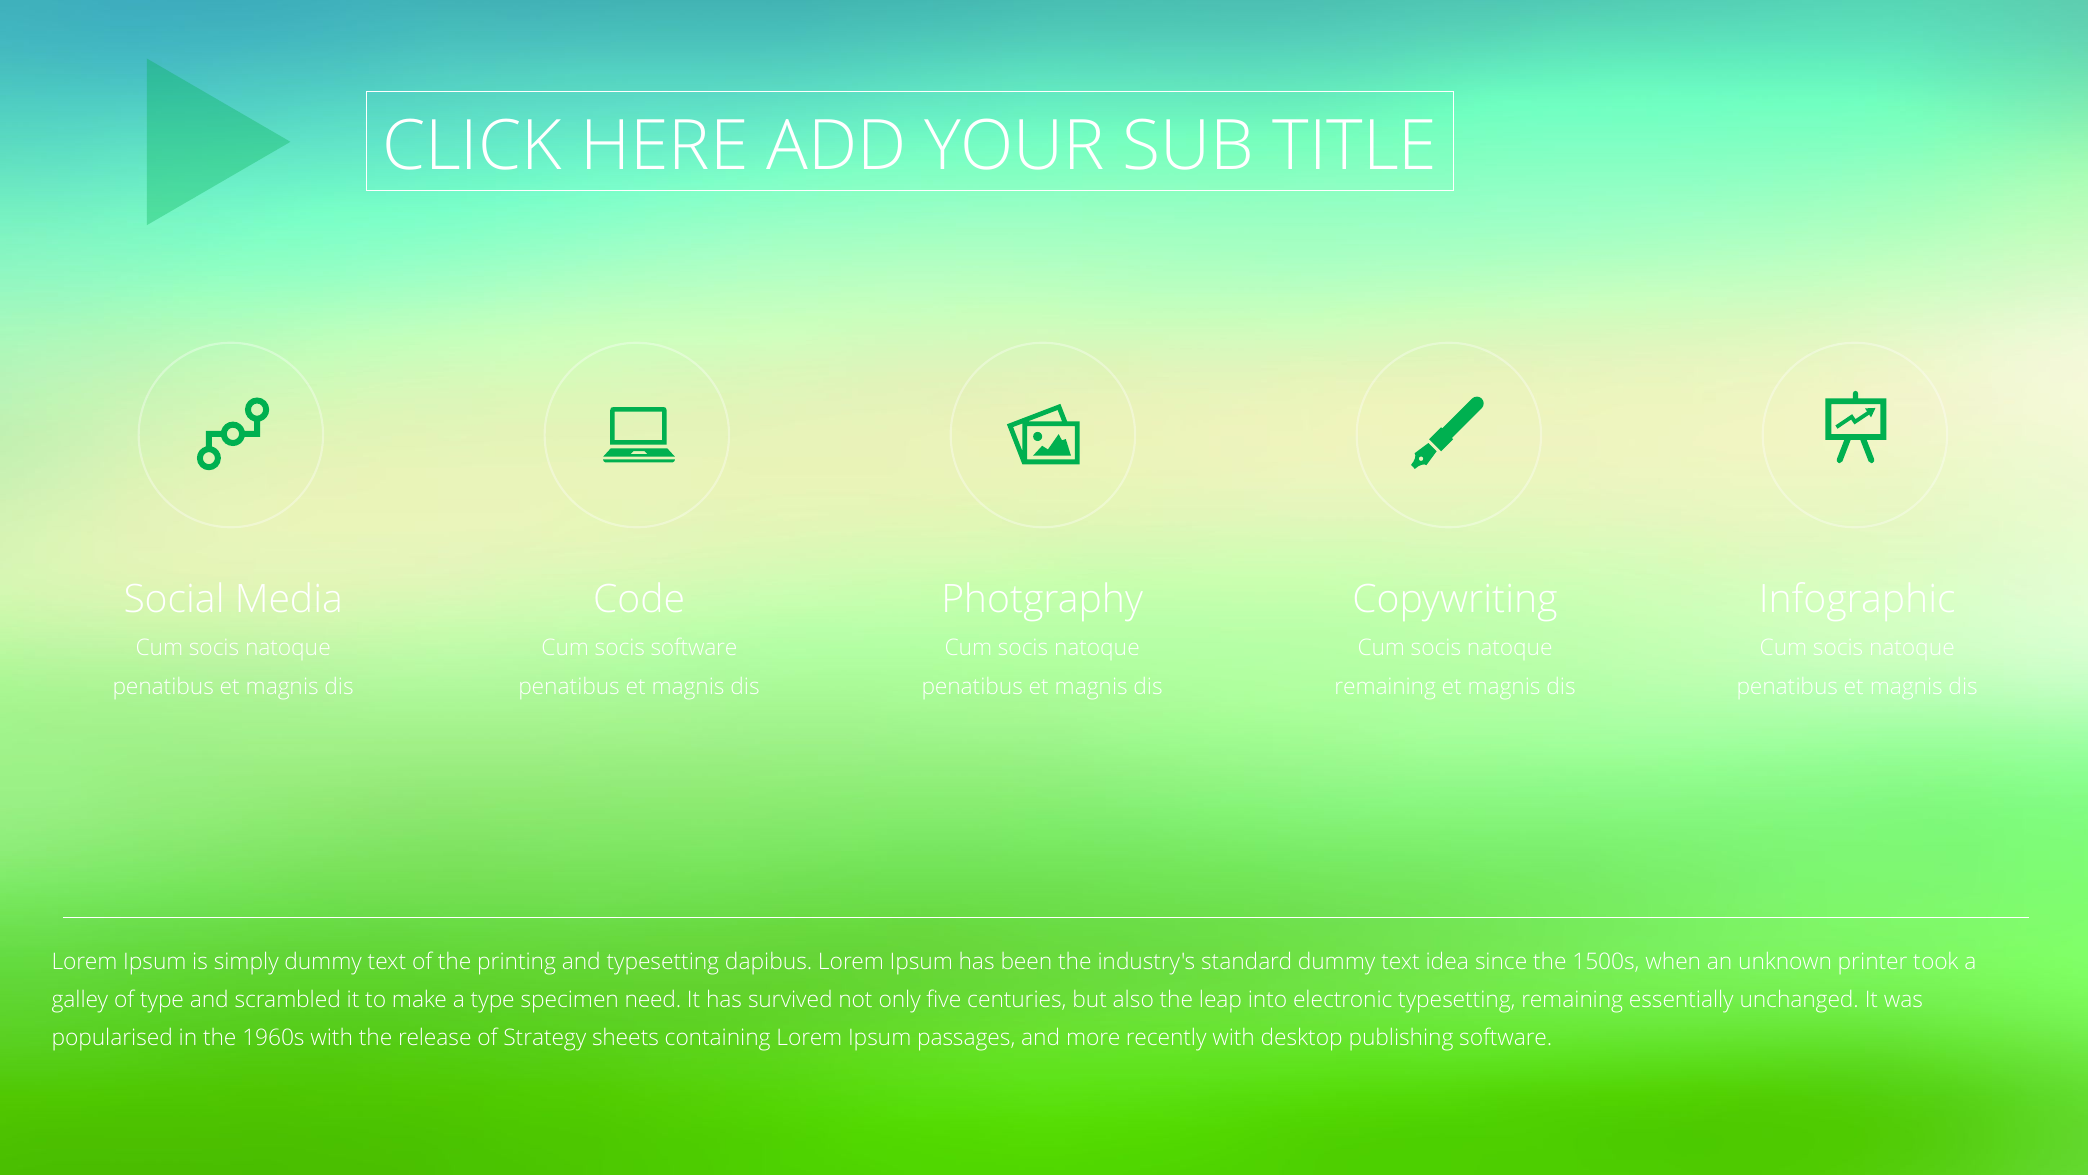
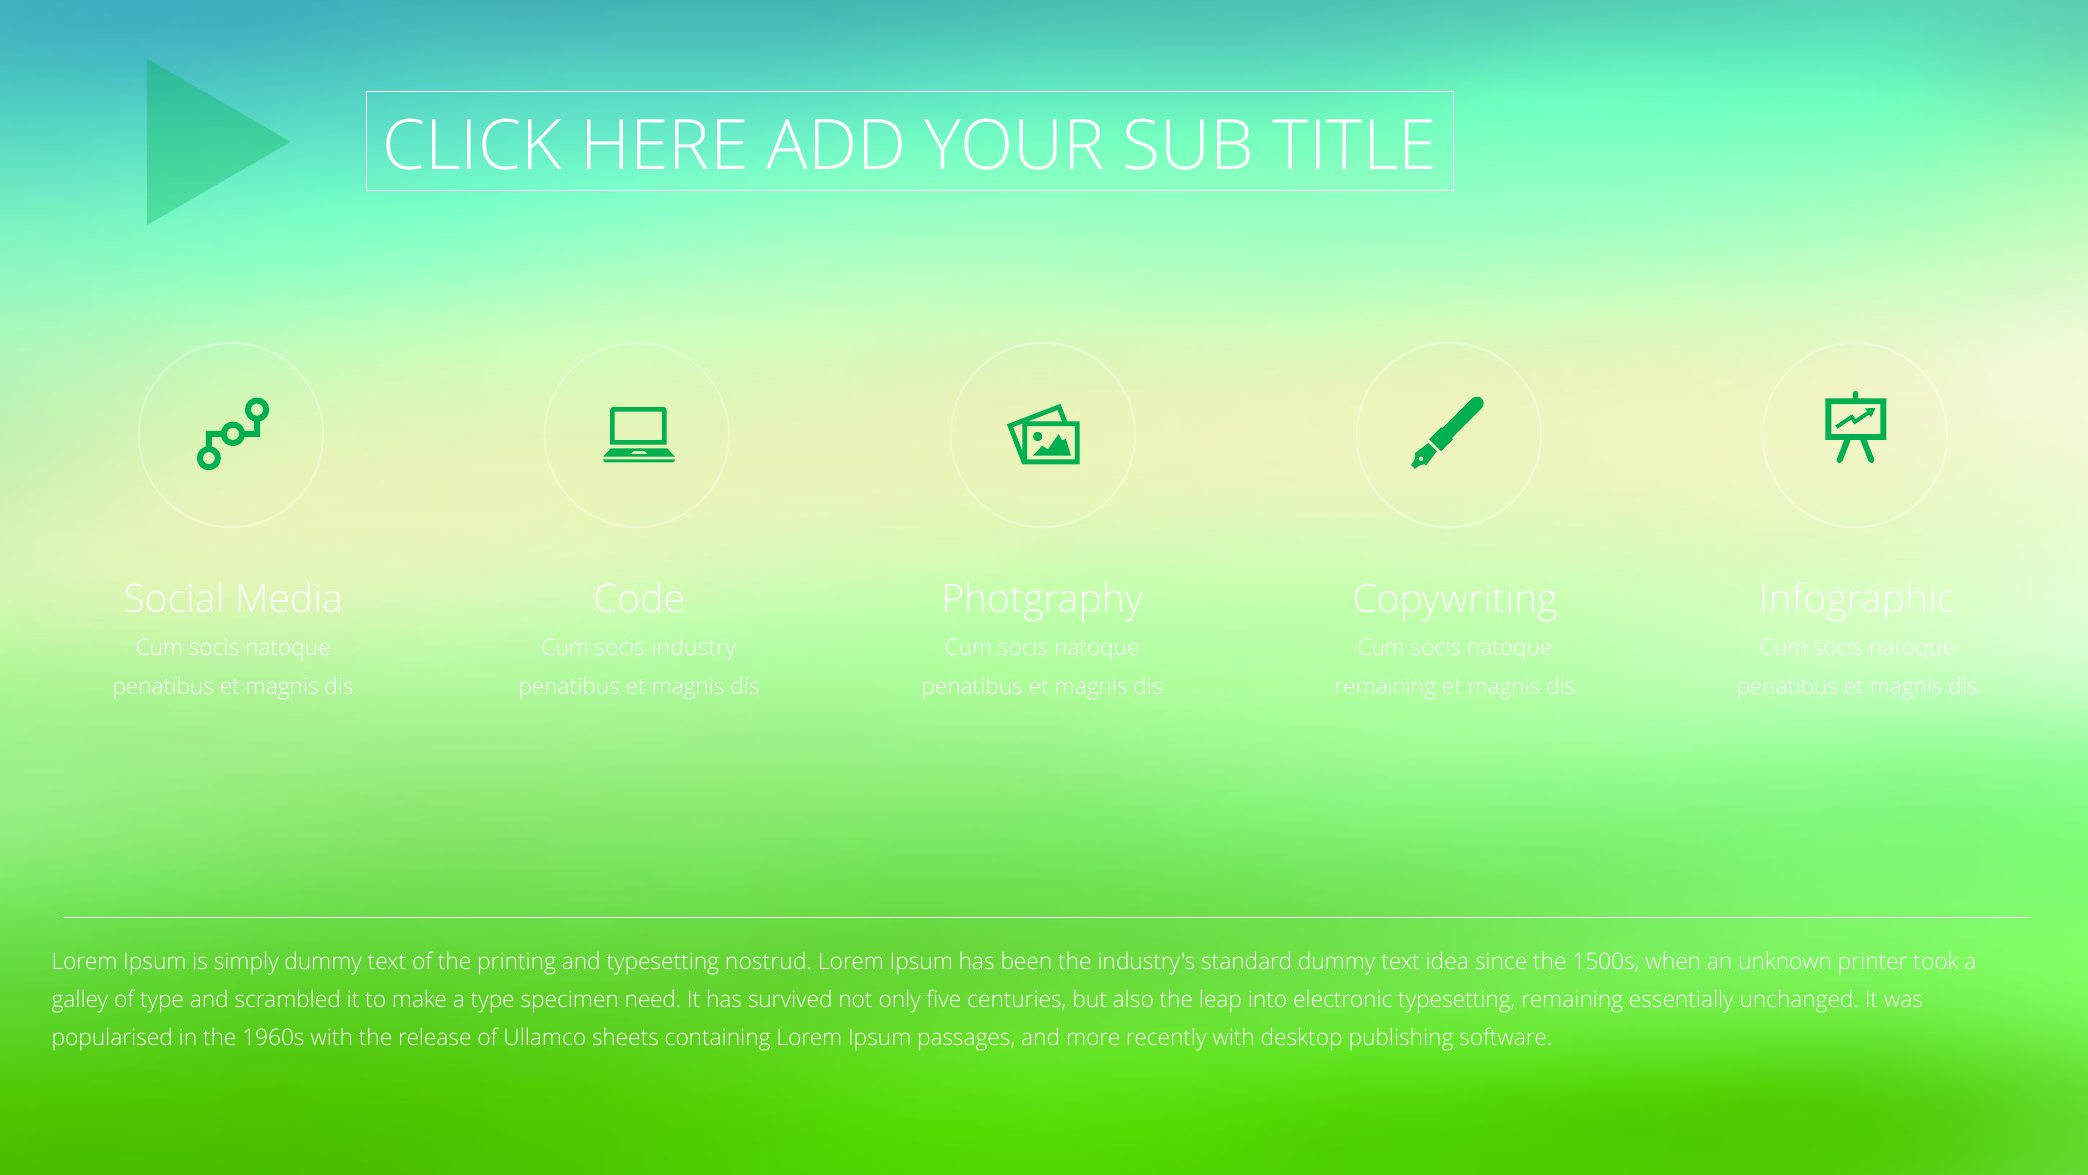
socis software: software -> industry (694, 648)
dapibus: dapibus -> nostrud (769, 961)
Strategy: Strategy -> Ullamco (545, 1038)
